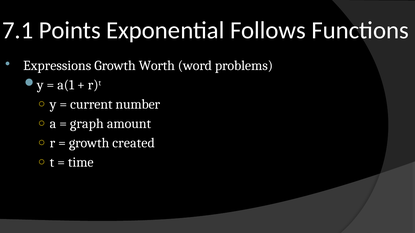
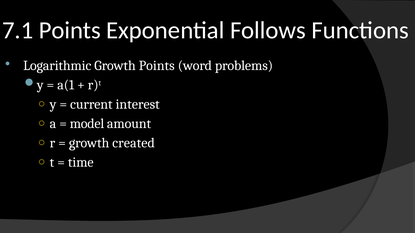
Expressions: Expressions -> Logarithmic (57, 66)
Growth Worth: Worth -> Points (157, 66)
number: number -> interest (138, 105)
graph: graph -> model (87, 124)
